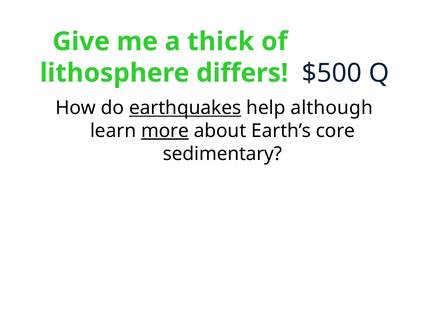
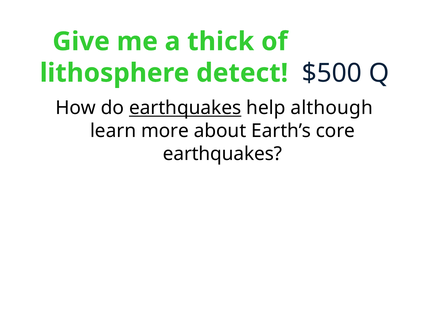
differs: differs -> detect (242, 73)
more underline: present -> none (165, 131)
sedimentary: sedimentary -> earthquakes (223, 154)
